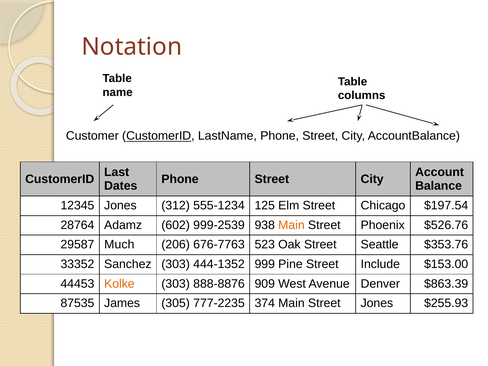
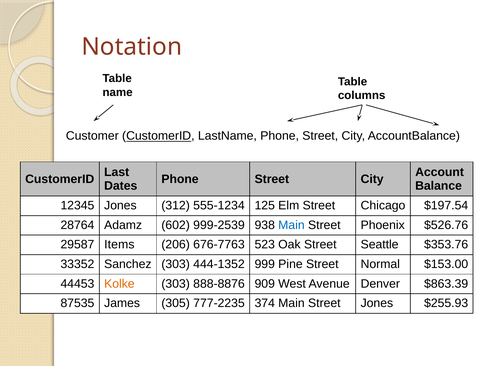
Main colour: orange -> blue (291, 225)
Much: Much -> Items (119, 245)
Include: Include -> Normal (380, 264)
